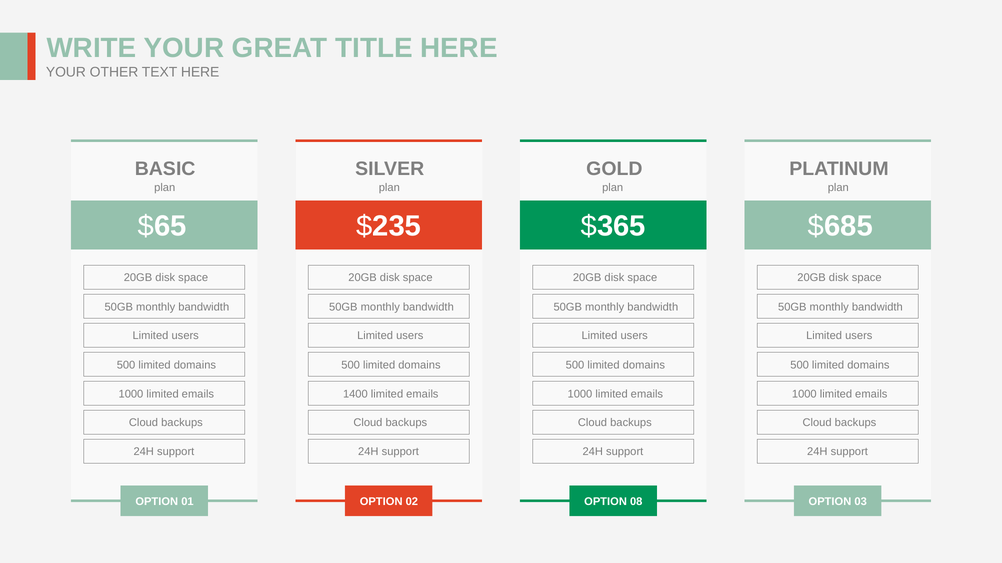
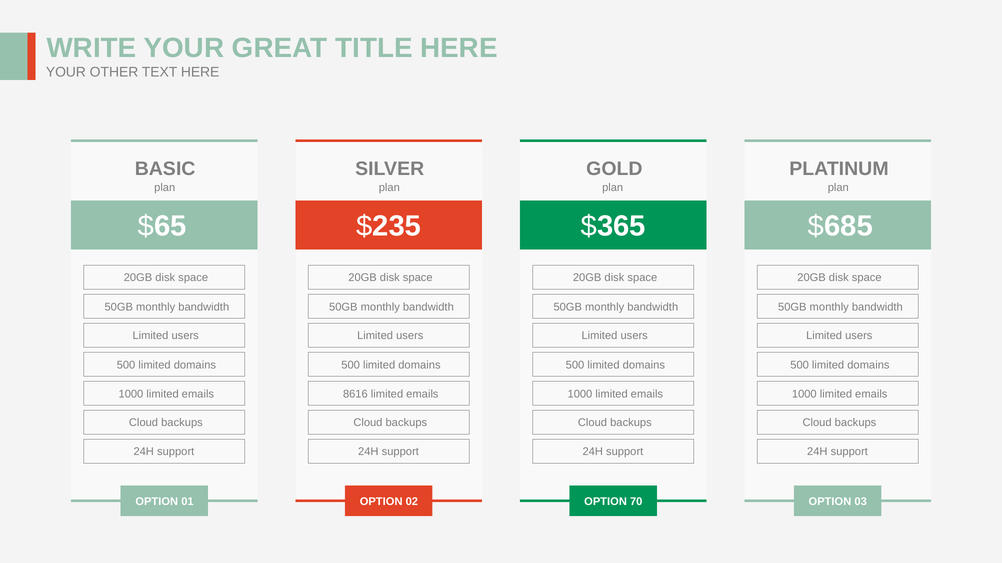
1400: 1400 -> 8616 (355, 394)
08: 08 -> 70 (636, 502)
